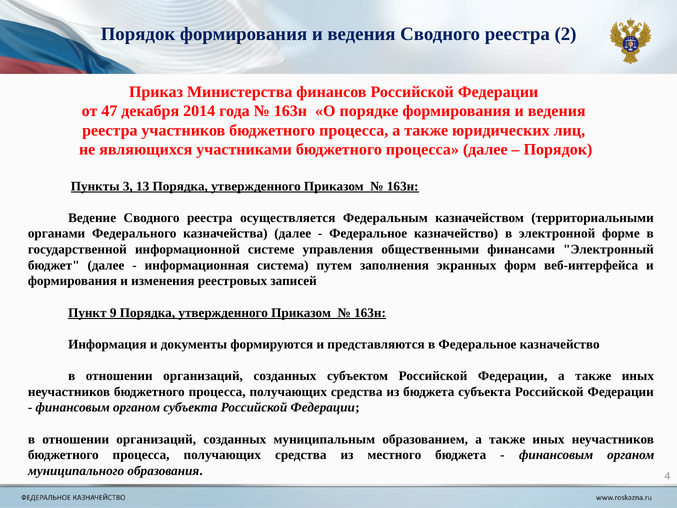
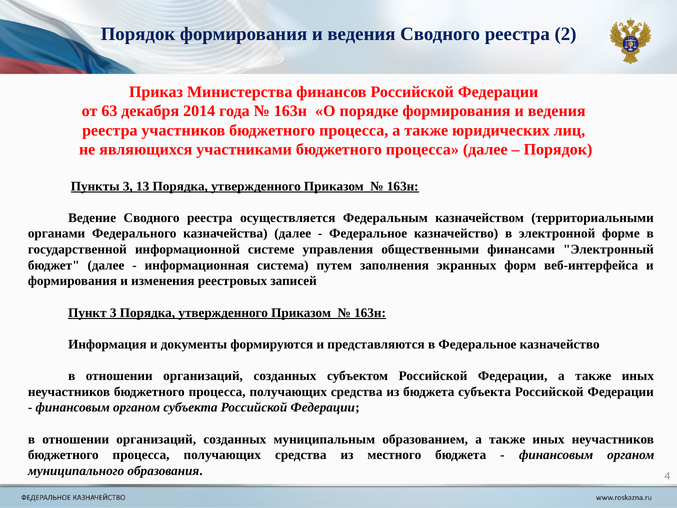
47: 47 -> 63 (109, 111)
Пункт 9: 9 -> 3 (113, 313)
